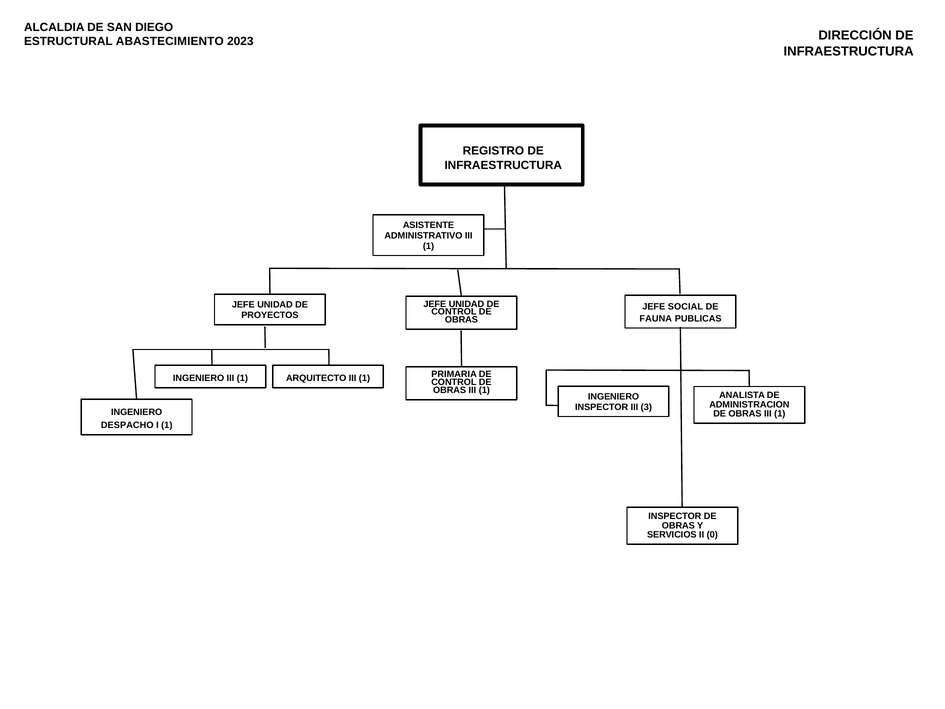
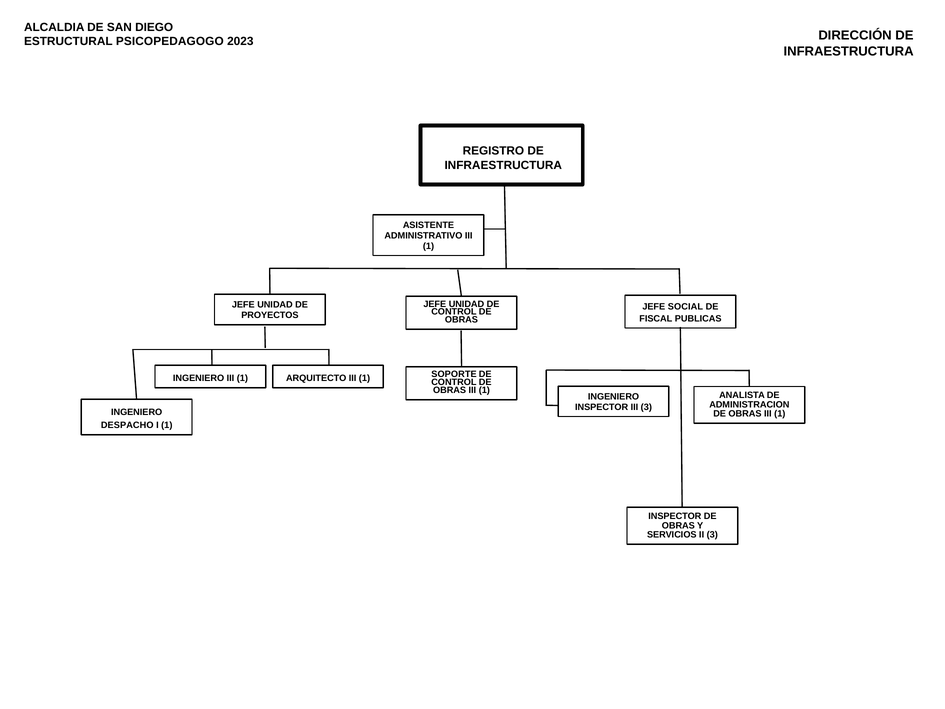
ABASTECIMIENTO: ABASTECIMIENTO -> PSICOPEDAGOGO (170, 42)
FAUNA: FAUNA -> FISCAL (656, 318)
PRIMARIA: PRIMARIA -> SOPORTE (454, 374)
II 0: 0 -> 3 (712, 535)
